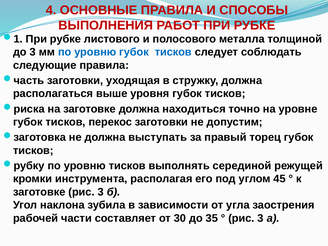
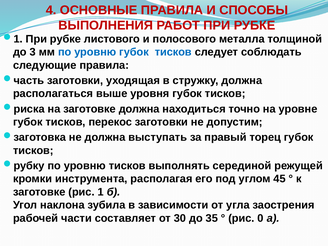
заготовке рис 3: 3 -> 1 (101, 192)
3: 3 -> 0 (261, 218)
